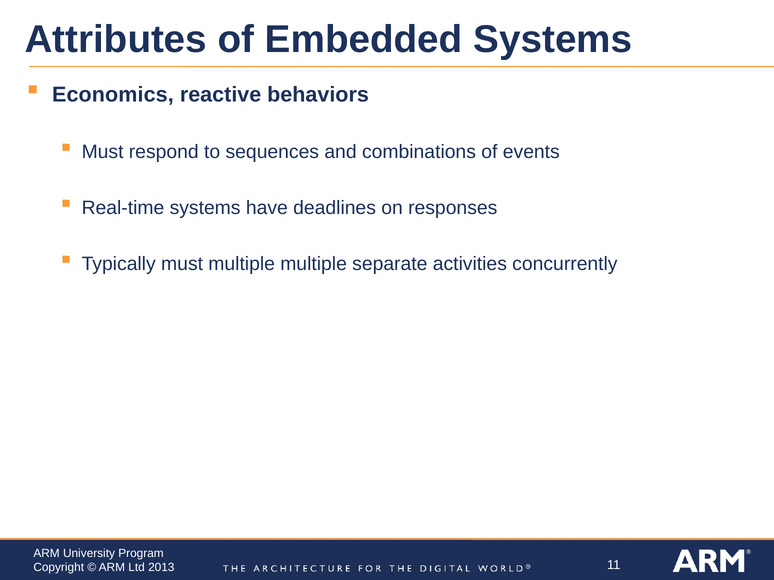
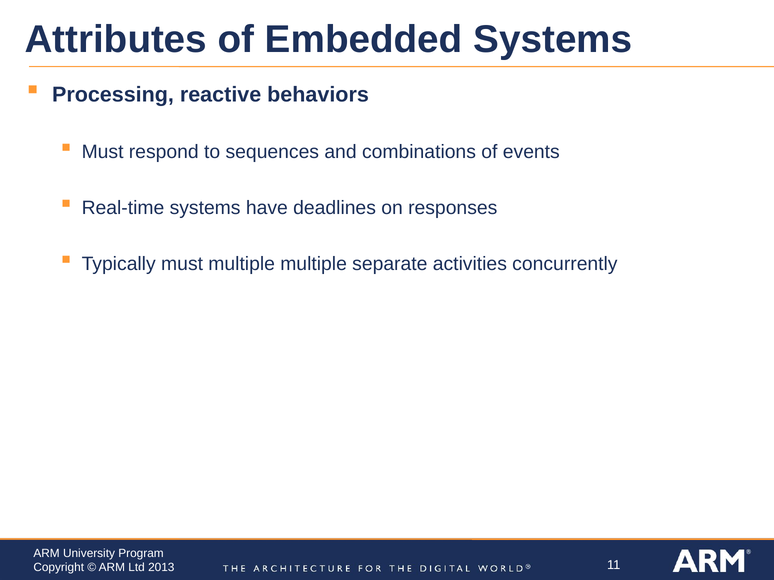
Economics: Economics -> Processing (113, 95)
